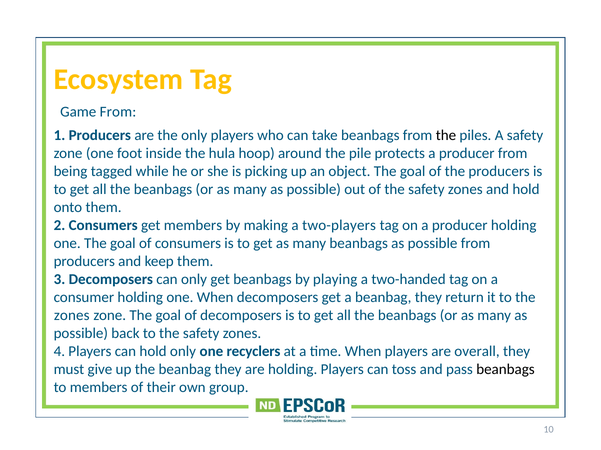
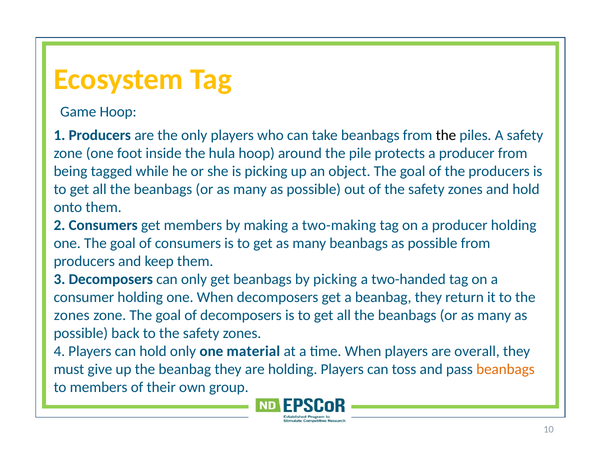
Game From: From -> Hoop (118, 112)
two-players: two-players -> two-making (339, 226)
by playing: playing -> picking (335, 280)
recyclers: recyclers -> material (253, 352)
beanbags colour: black -> orange (505, 370)
